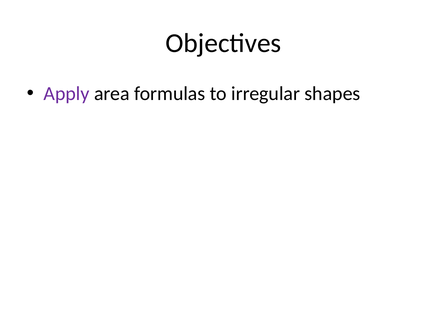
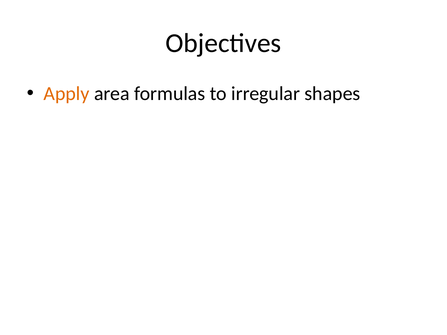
Apply colour: purple -> orange (67, 94)
